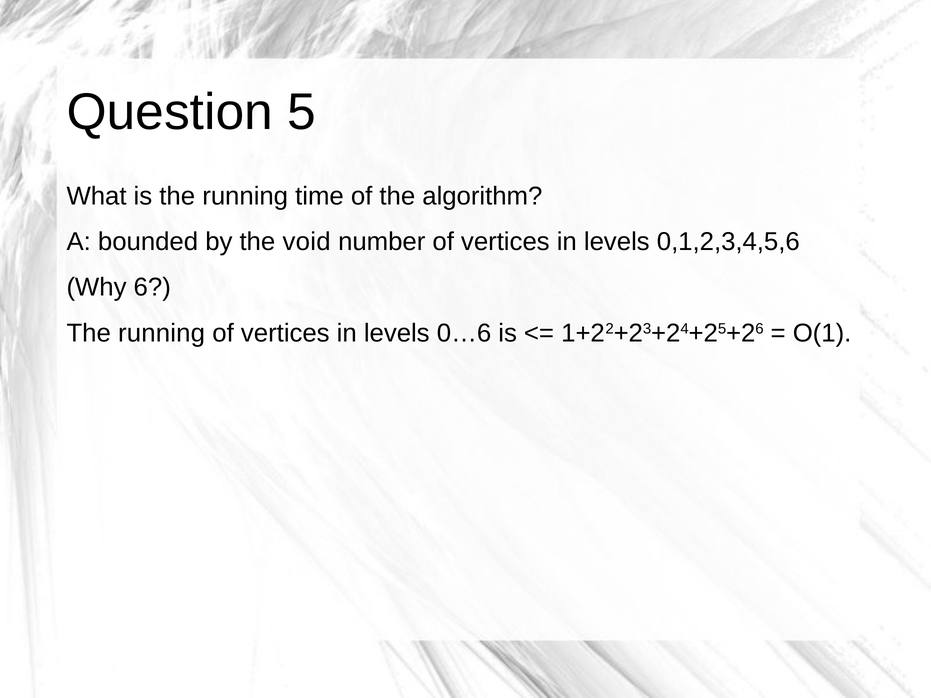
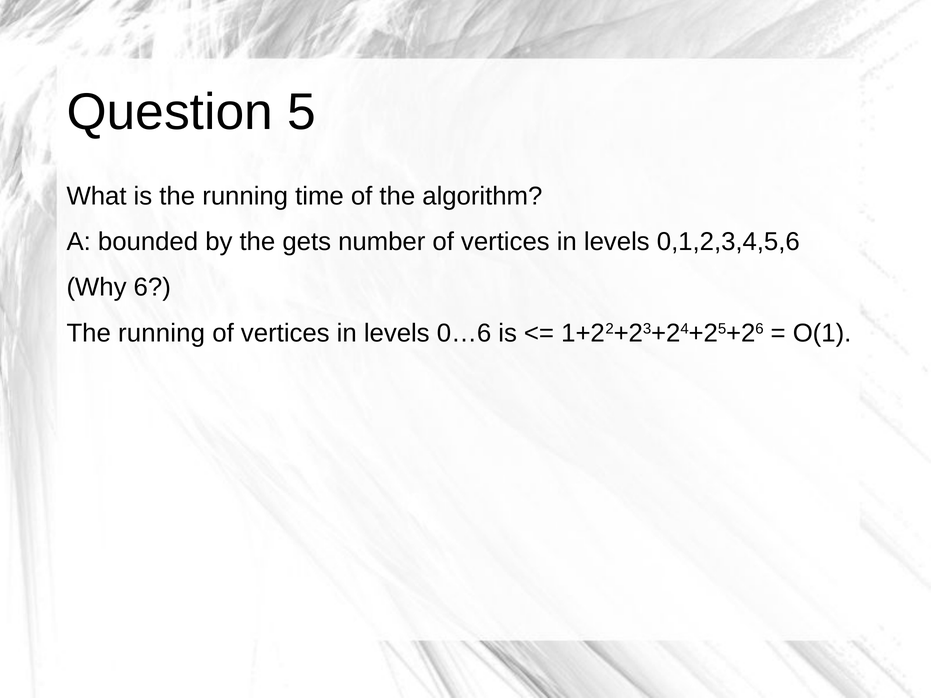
void: void -> gets (307, 242)
